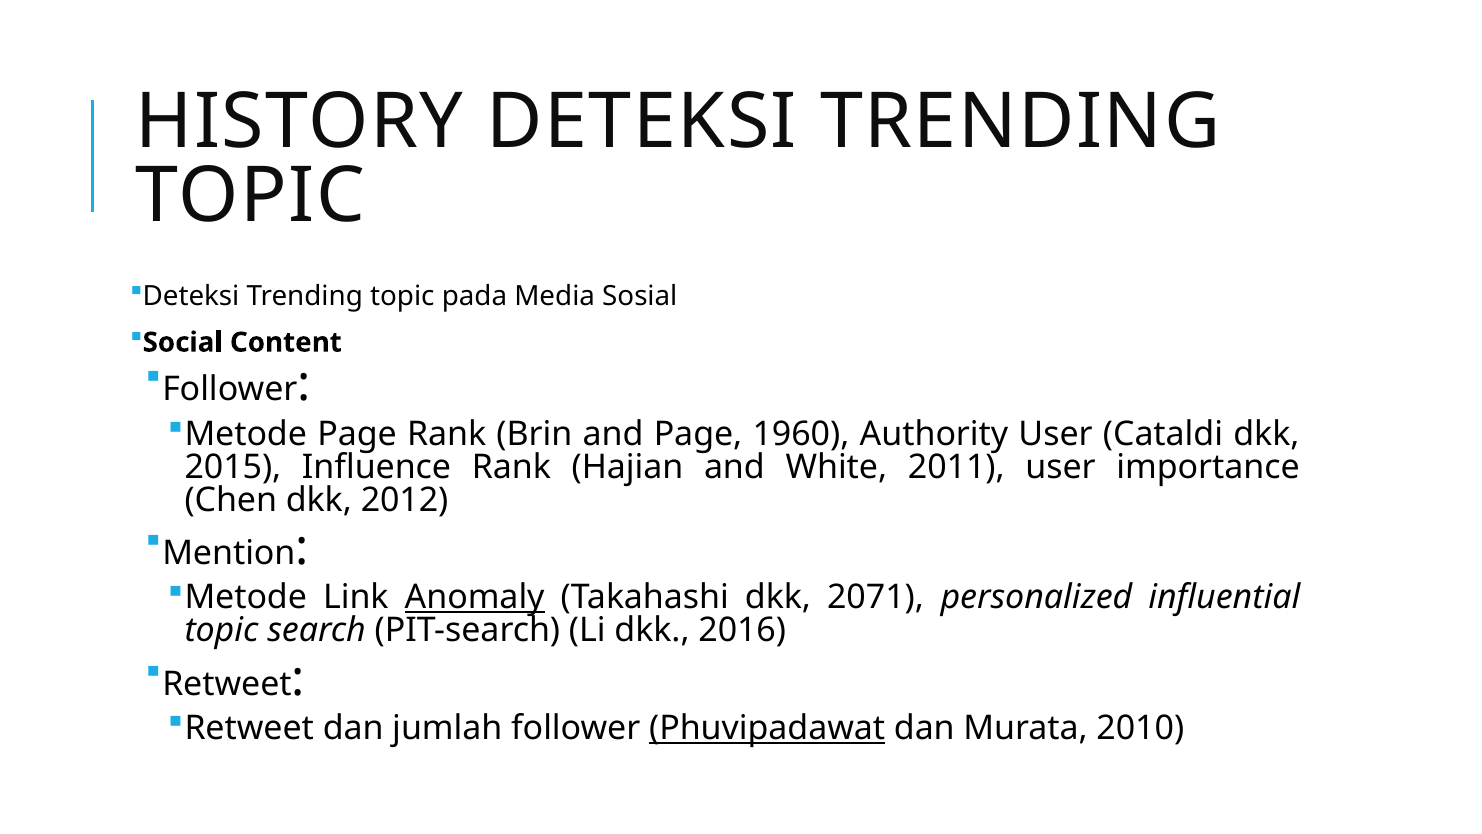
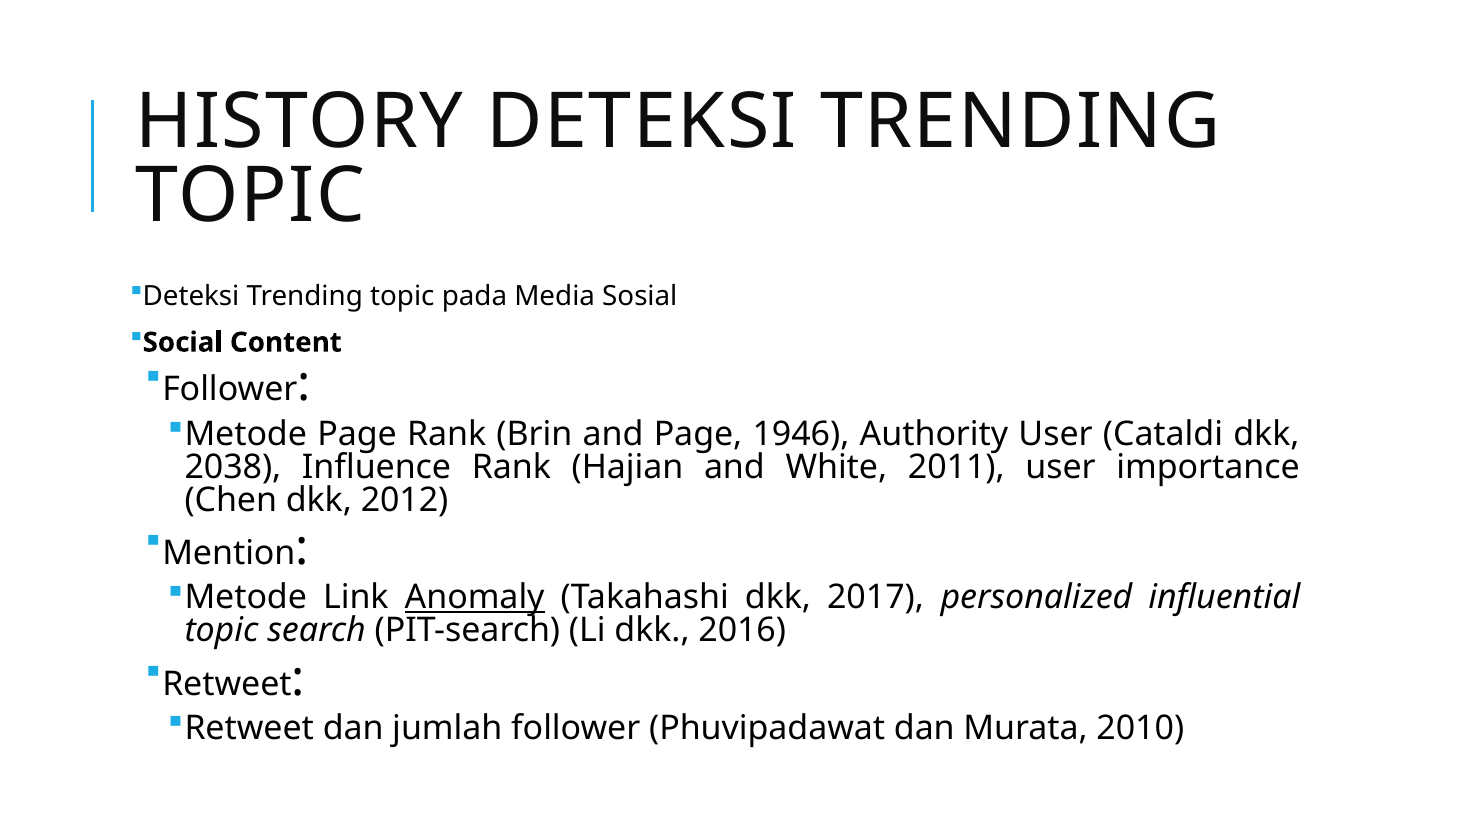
1960: 1960 -> 1946 (801, 434)
2015: 2015 -> 2038 (233, 467)
2071: 2071 -> 2017 (876, 597)
Phuvipadawat underline: present -> none (767, 728)
